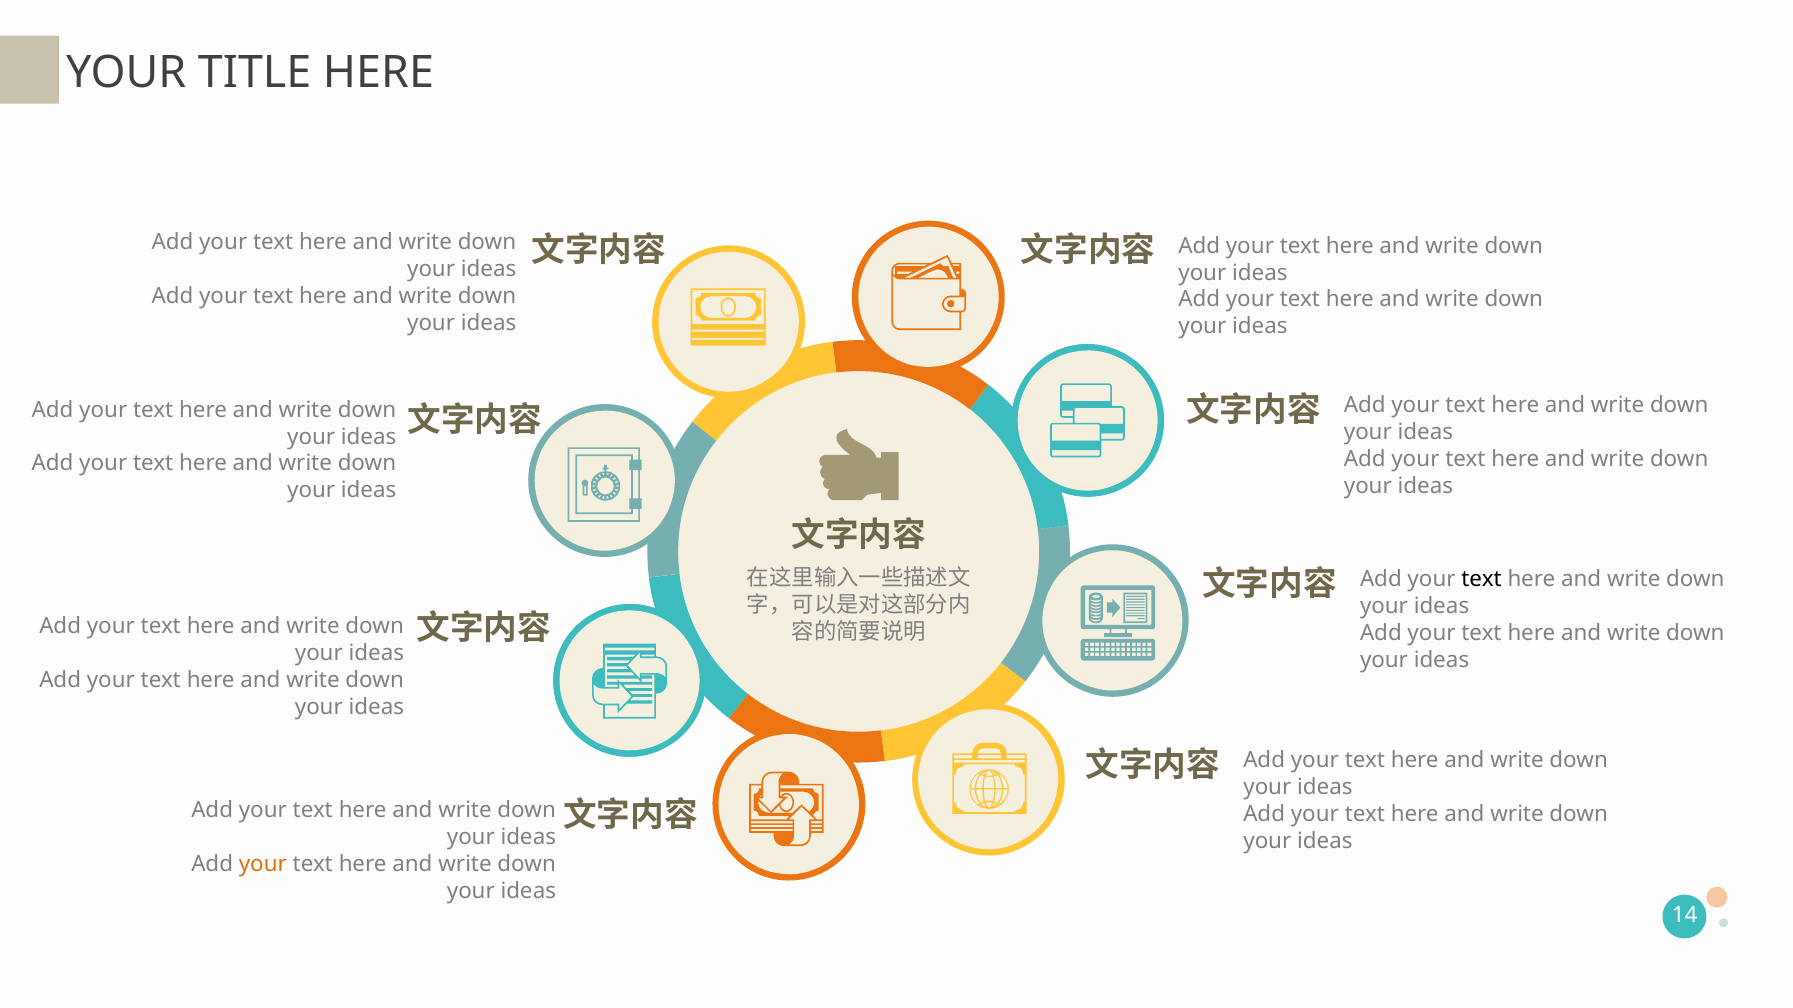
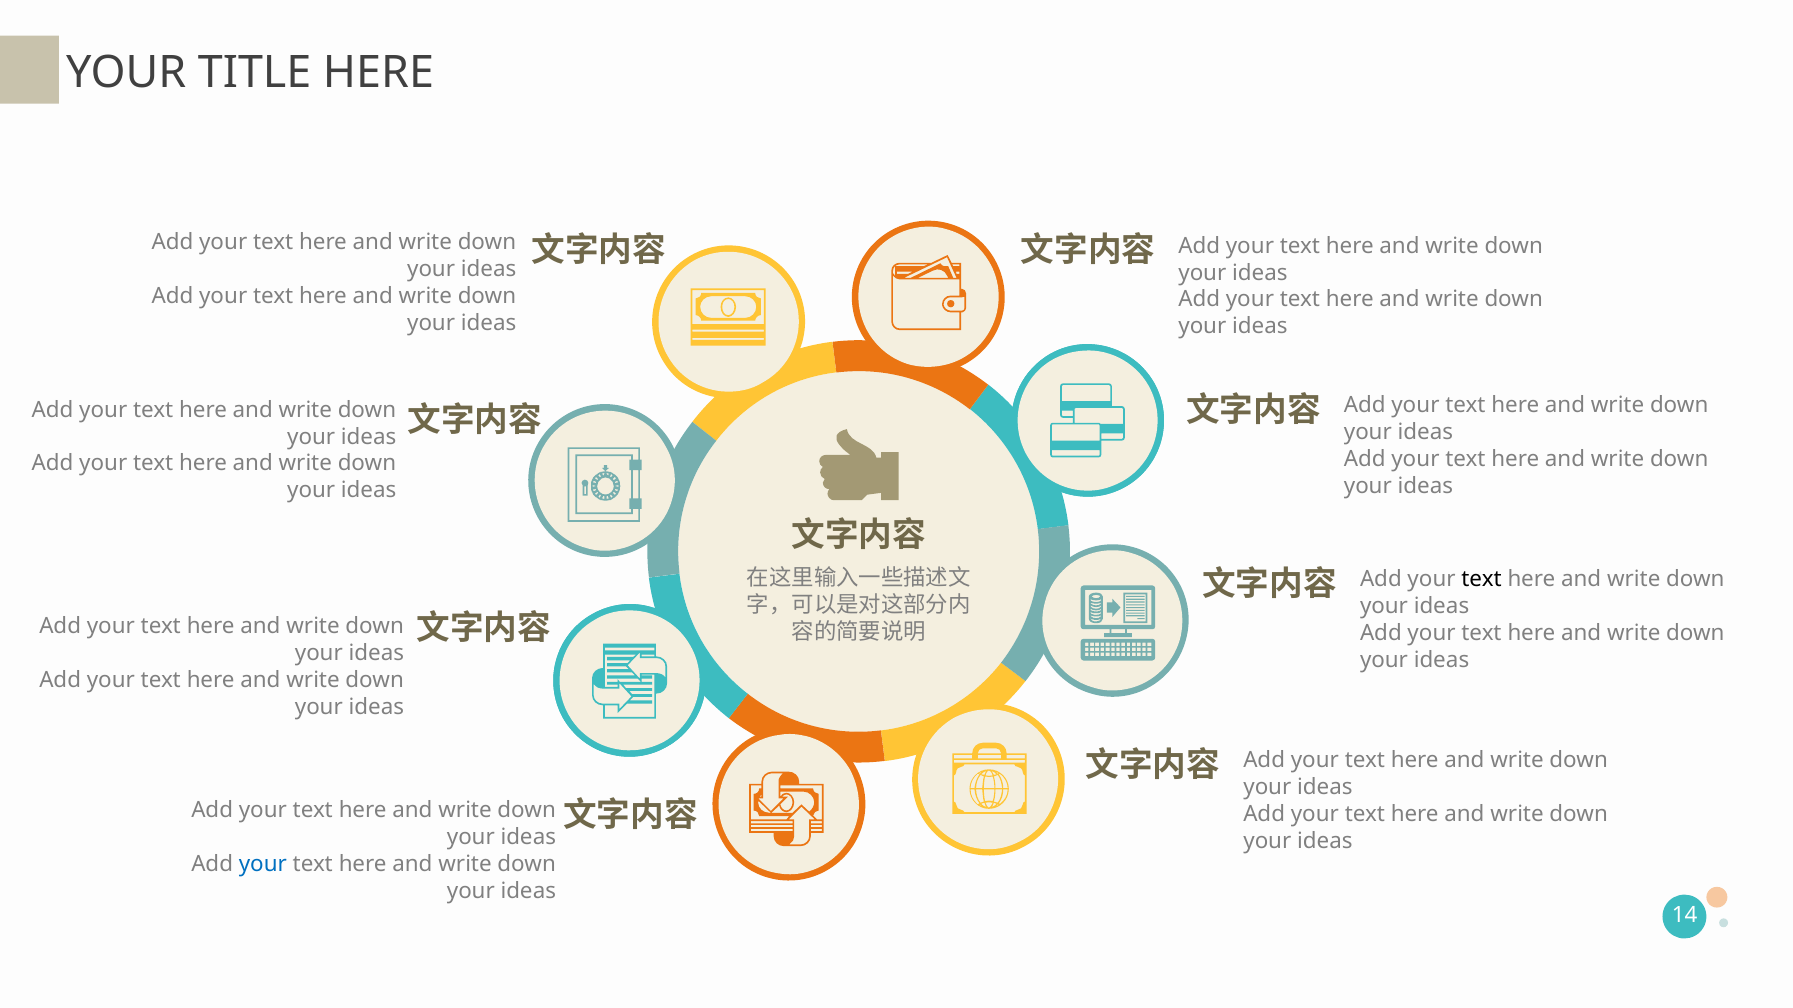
your colour: orange -> blue (263, 865)
